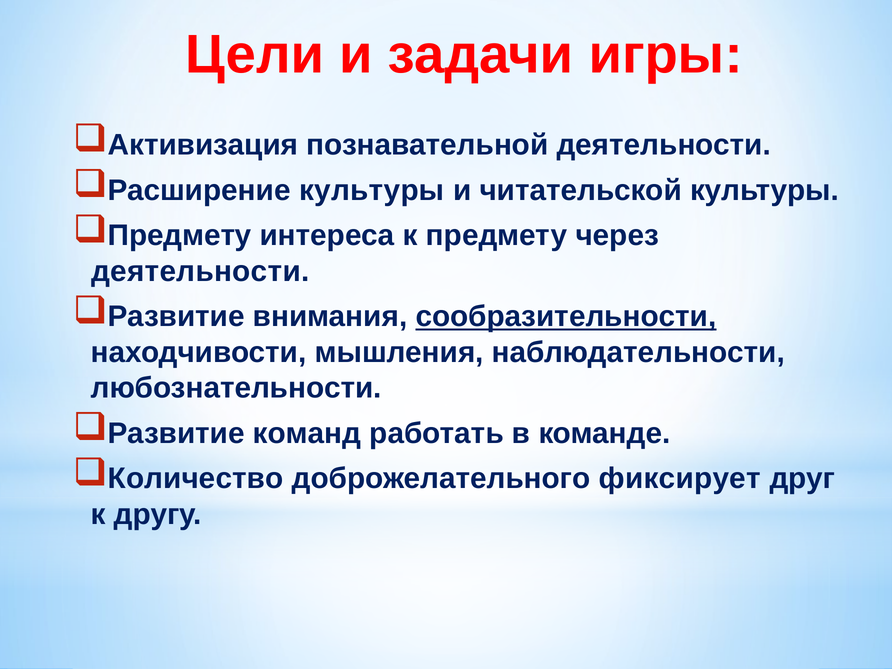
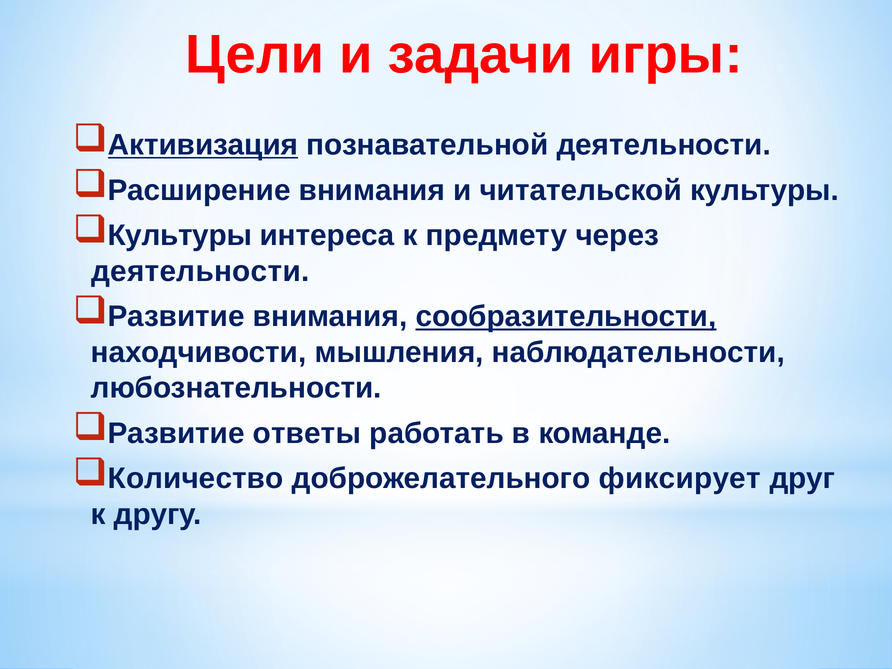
Активизация underline: none -> present (203, 145)
Расширение культуры: культуры -> внимания (372, 190)
Предмету: Предмету -> Культуры (180, 236)
команд: команд -> ответы (307, 433)
